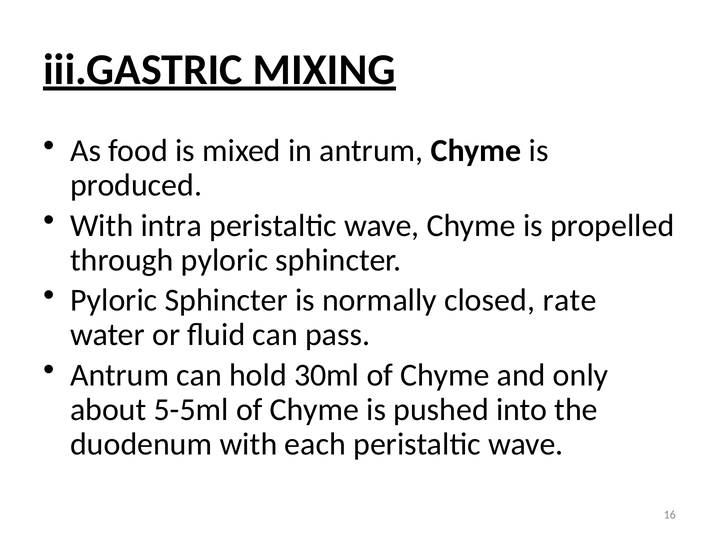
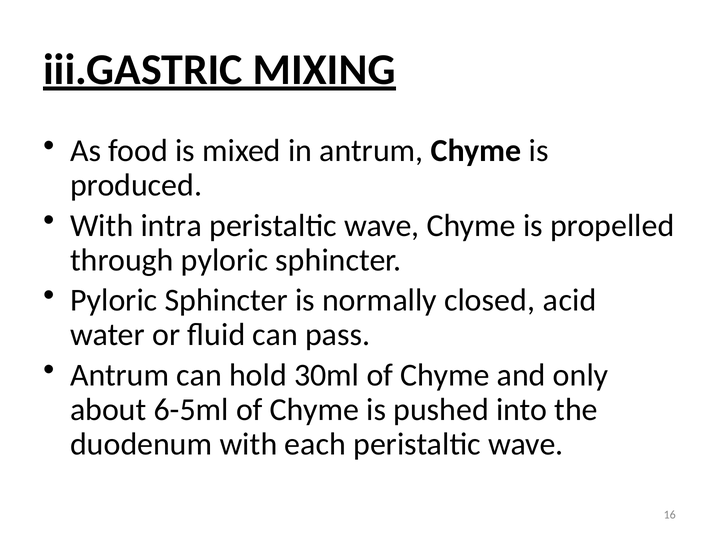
rate: rate -> acid (570, 300)
5-5ml: 5-5ml -> 6-5ml (191, 410)
